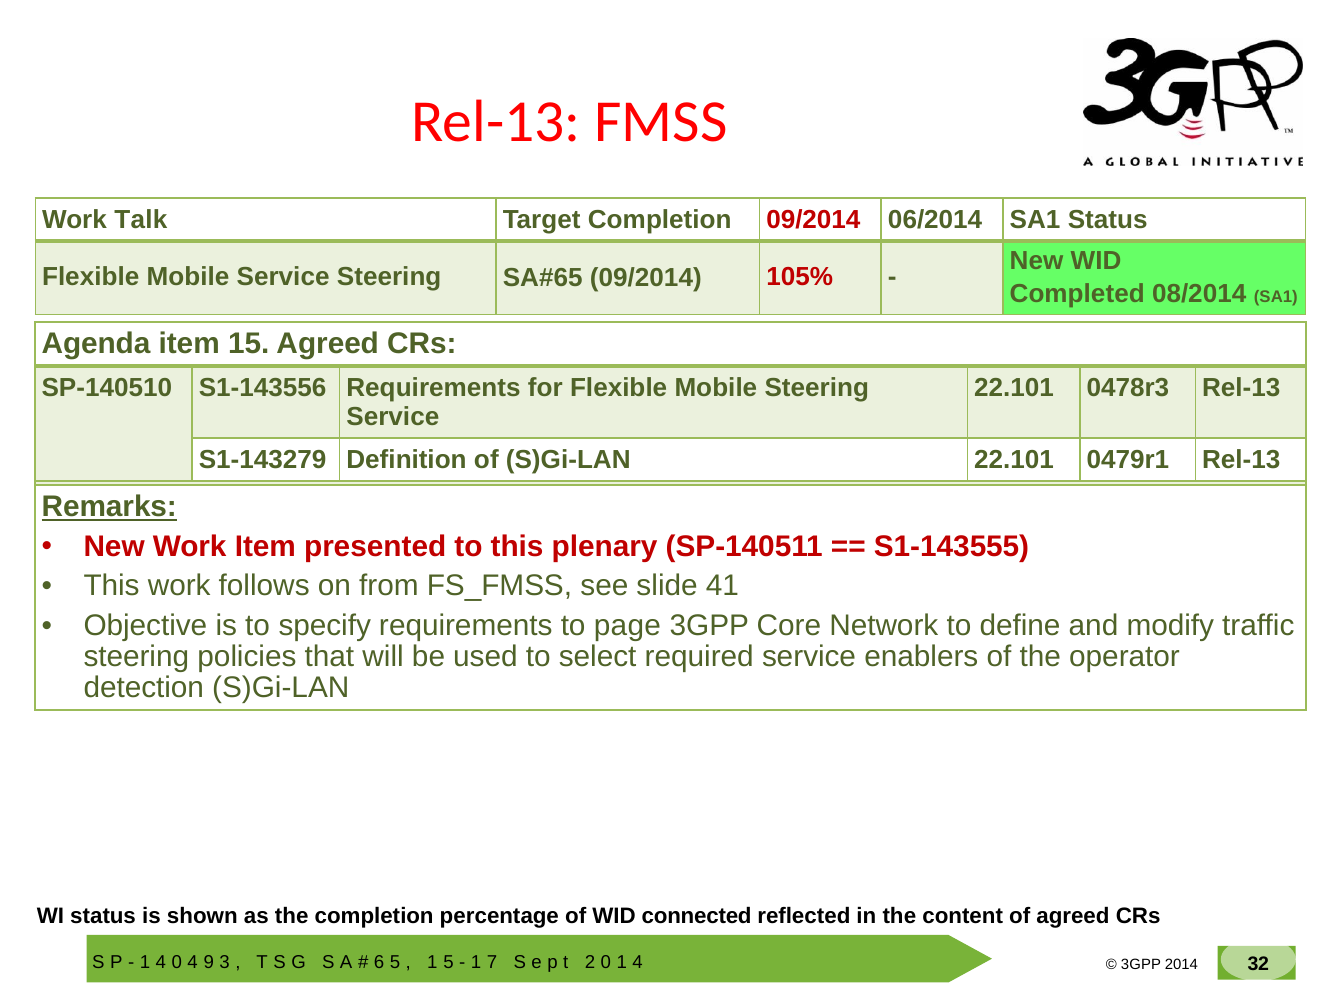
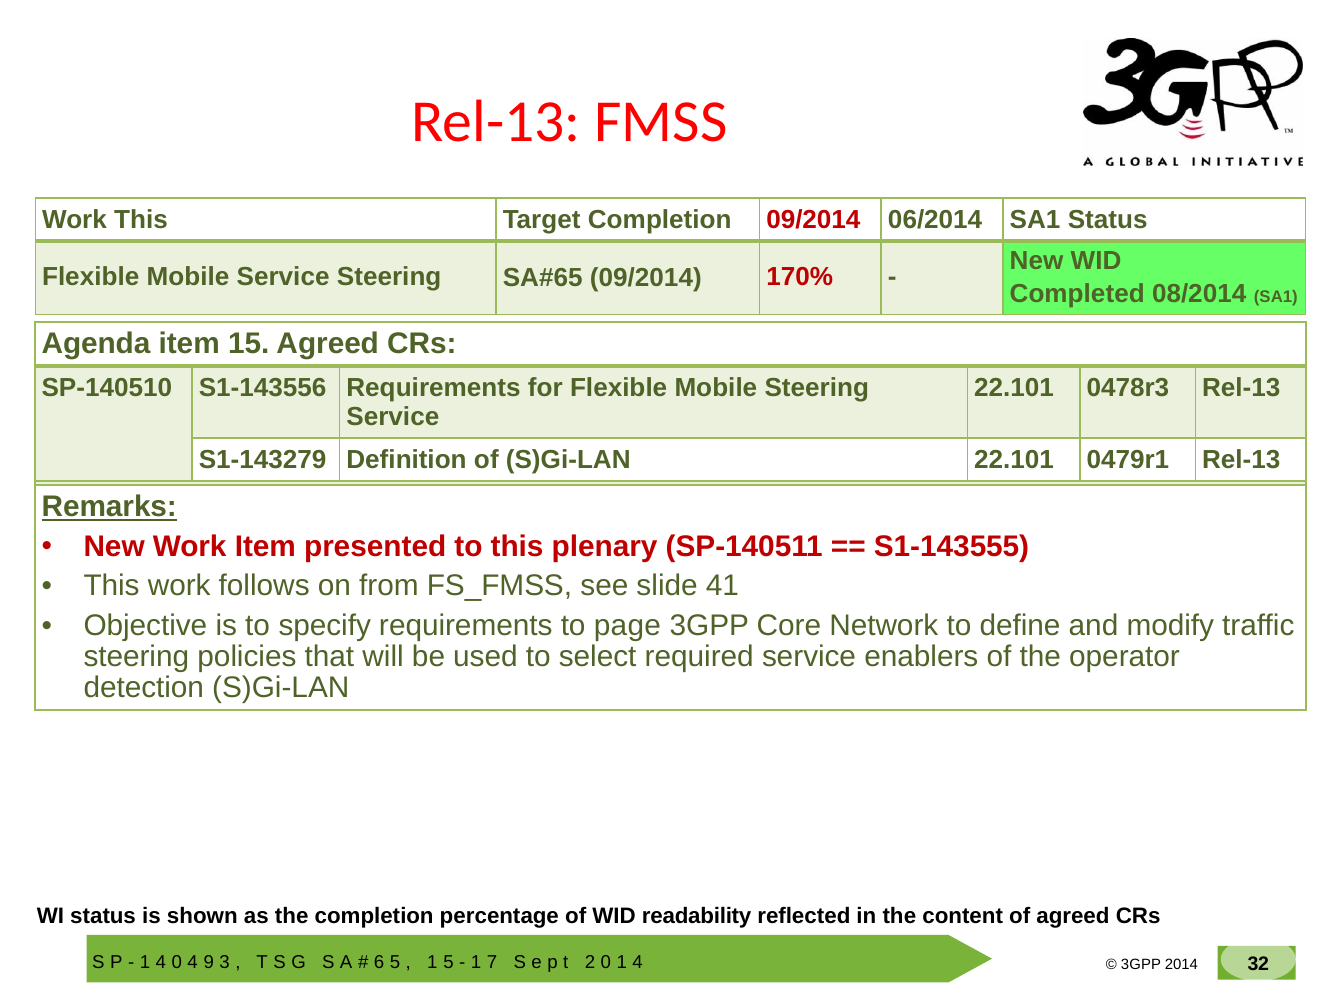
Work Talk: Talk -> This (141, 220)
105%: 105% -> 170% (800, 277)
connected: connected -> readability (697, 917)
